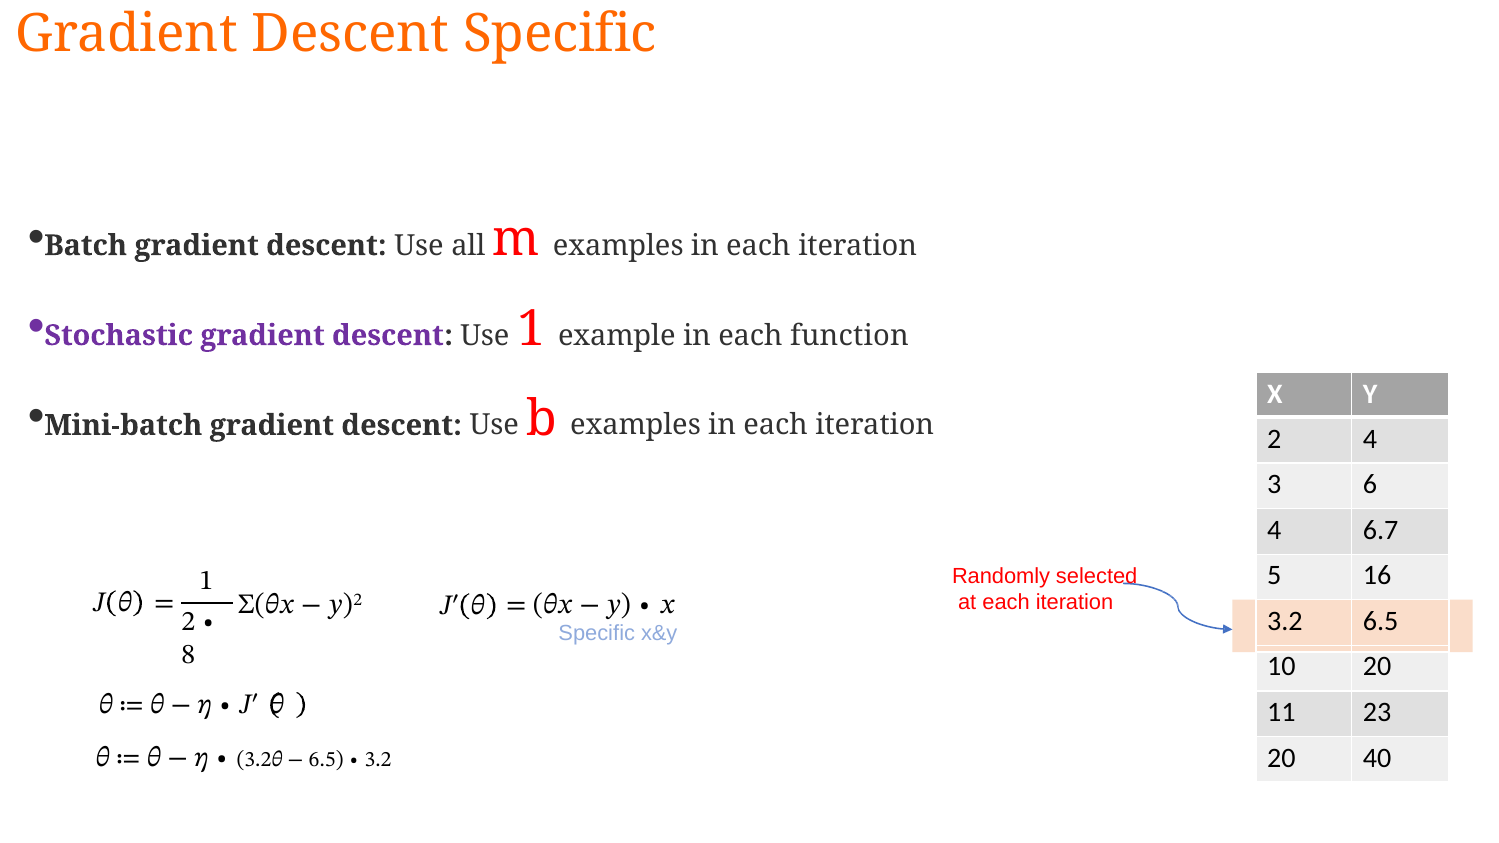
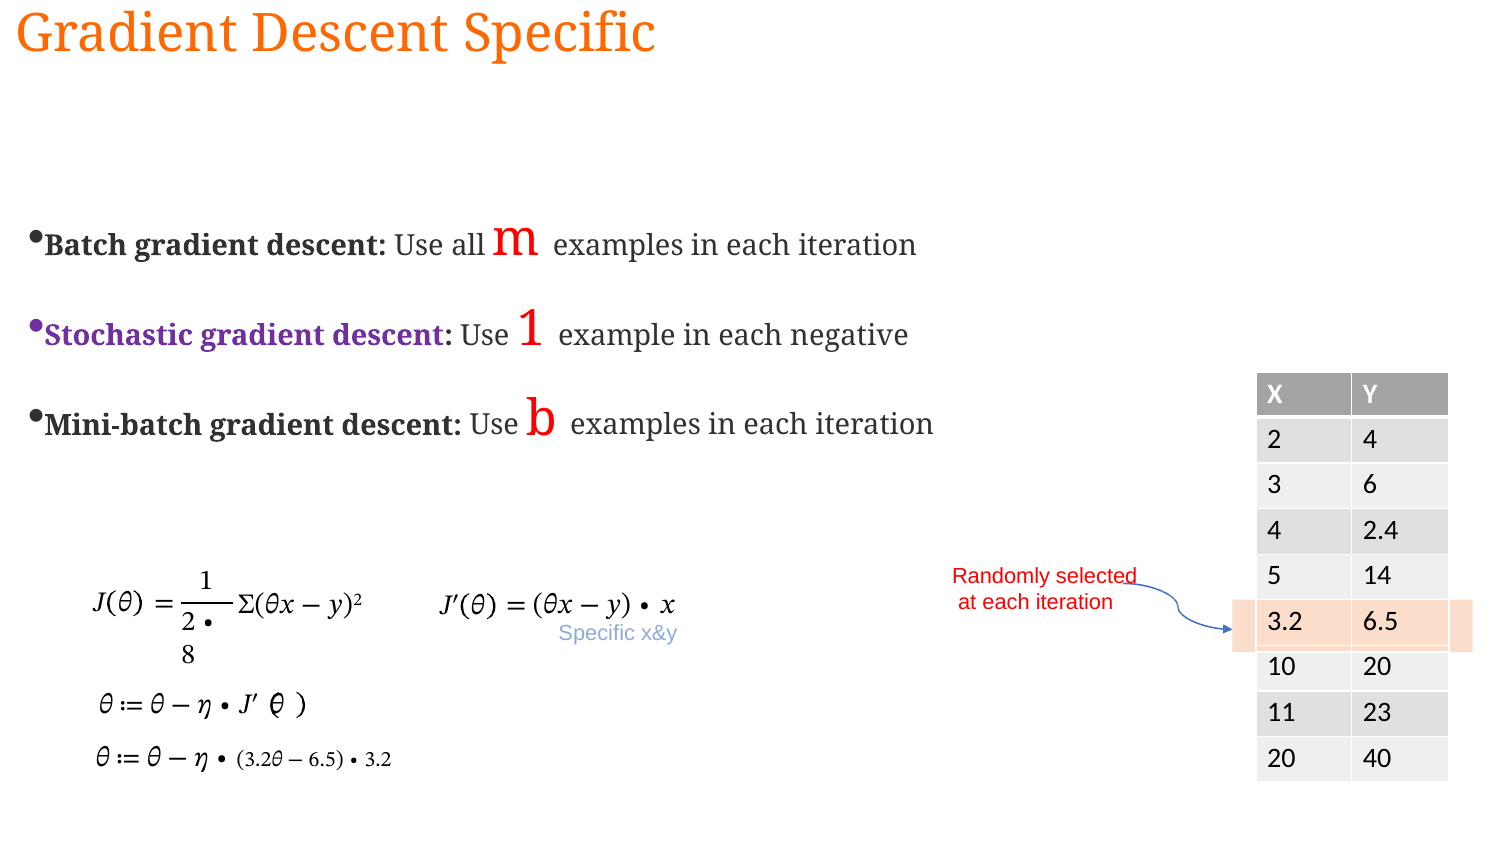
function: function -> negative (850, 336)
6.7: 6.7 -> 2.4 (1381, 530)
16: 16 -> 14 (1377, 576)
